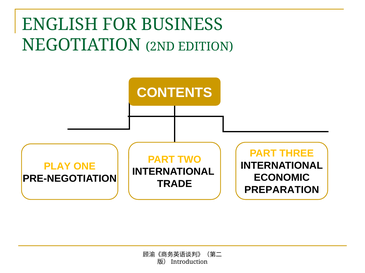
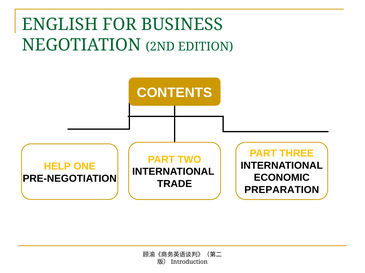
PLAY: PLAY -> HELP (57, 167)
